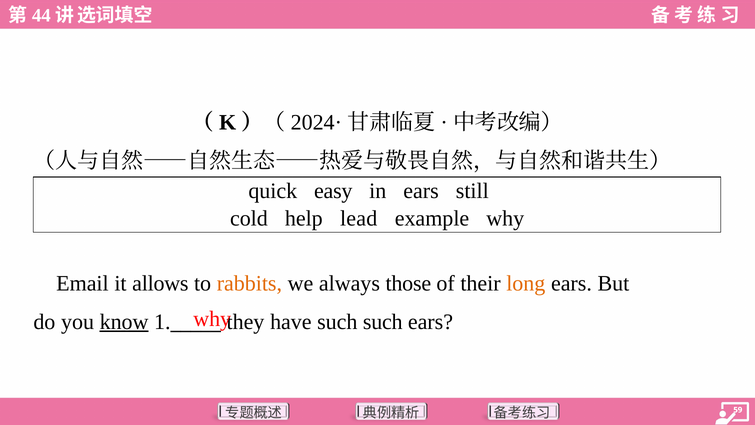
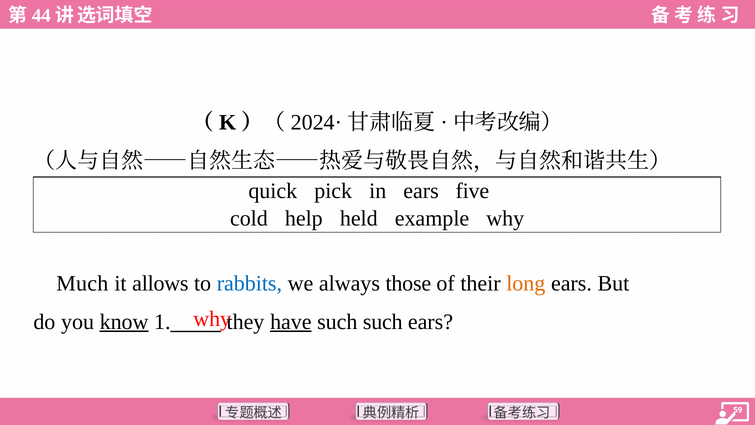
easy: easy -> pick (333, 191)
still: still -> five (472, 191)
lead: lead -> held (359, 218)
Email: Email -> Much (82, 283)
rabbits colour: orange -> blue (249, 283)
have underline: none -> present (291, 322)
